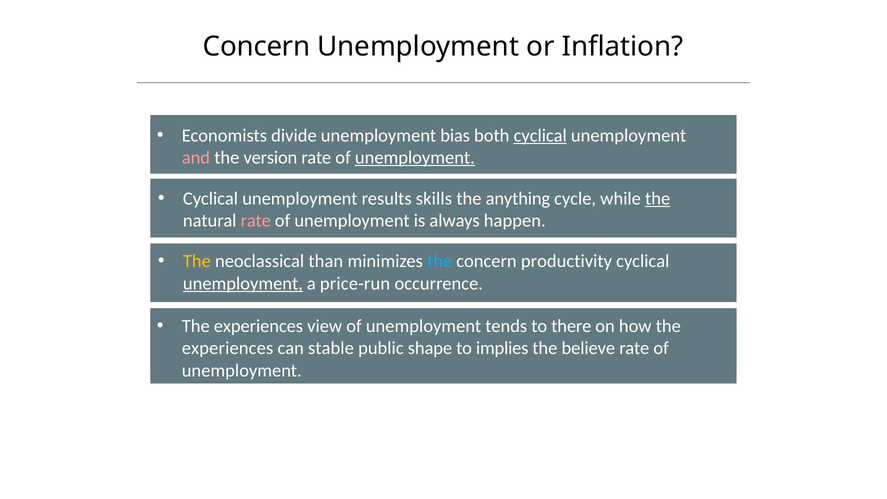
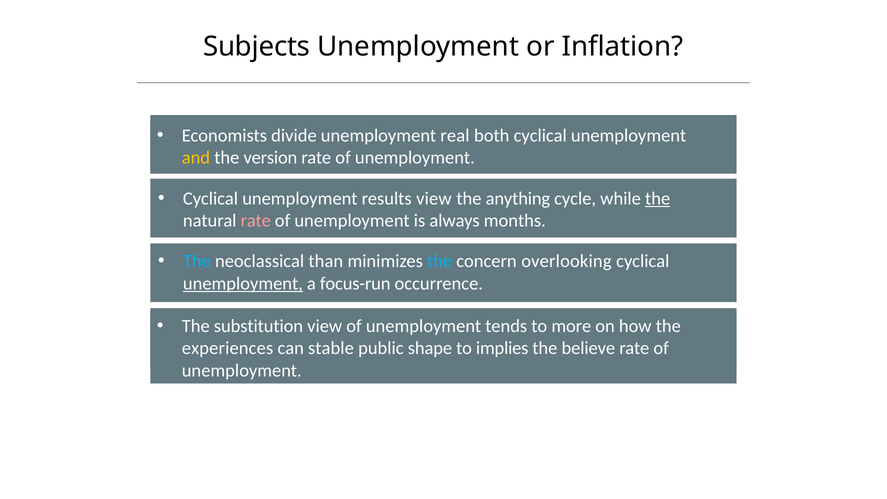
Concern: Concern -> Subjects (257, 46)
bias: bias -> real (455, 135)
cyclical underline: present -> none (540, 135)
and colour: pink -> yellow (196, 158)
unemployment underline: present -> none (415, 158)
results skills: skills -> view (434, 199)
happen: happen -> months (515, 221)
The colour: yellow -> light blue (197, 261)
productivity: productivity -> overlooking (566, 261)
price-run: price-run -> focus-run (355, 283)
experiences: experiences -> substitution (258, 326)
there: there -> more (571, 326)
